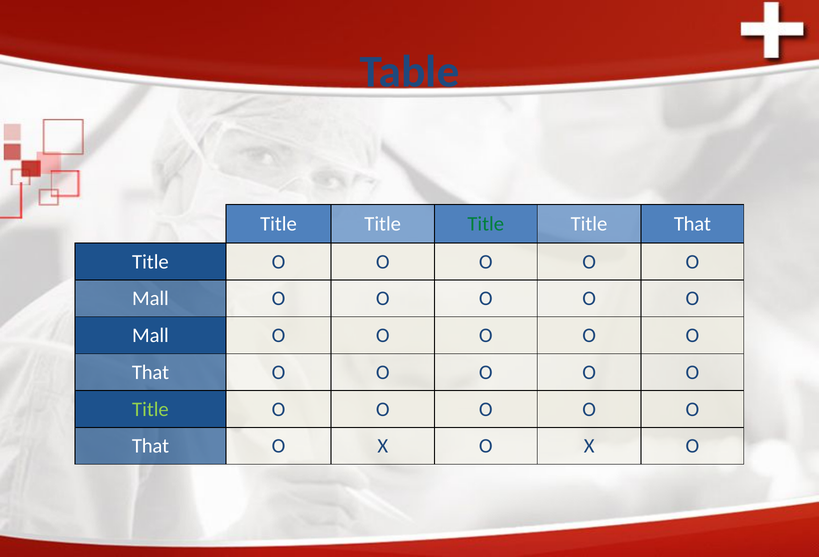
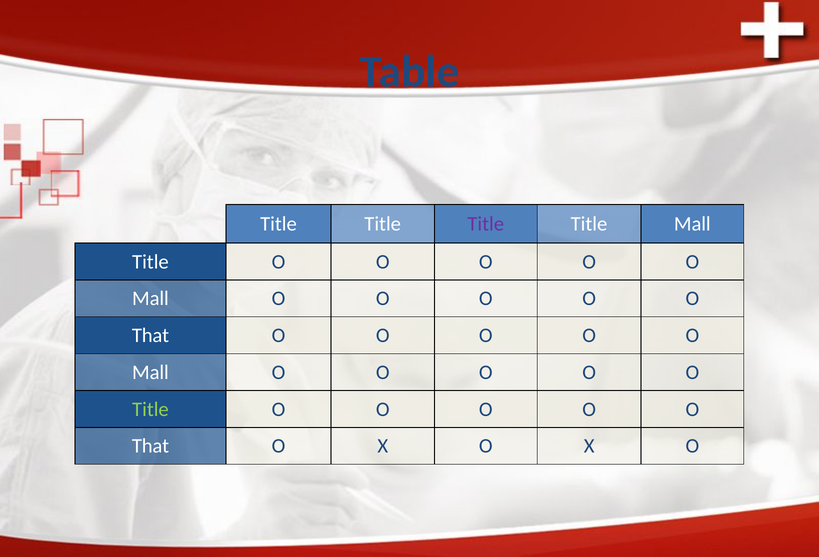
Title colour: green -> purple (486, 224)
Title That: That -> Mall (692, 224)
Mall: Mall -> That (151, 336)
That: That -> Mall (150, 373)
